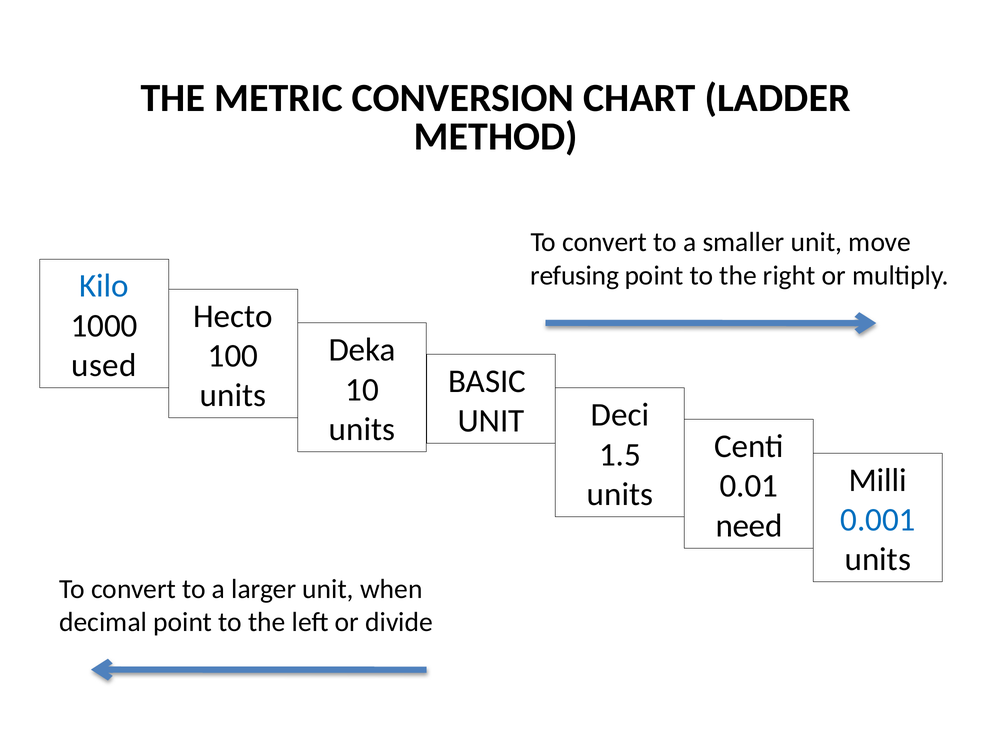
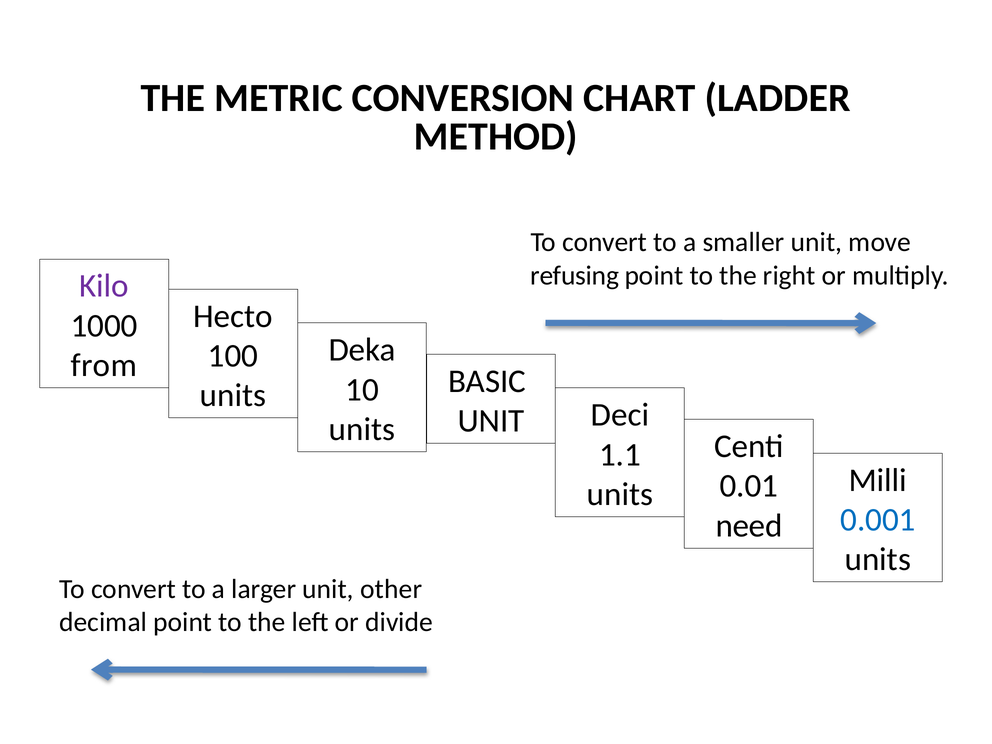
Kilo colour: blue -> purple (104, 286)
used: used -> from (104, 365)
1.5: 1.5 -> 1.1 (620, 455)
when: when -> other (391, 589)
